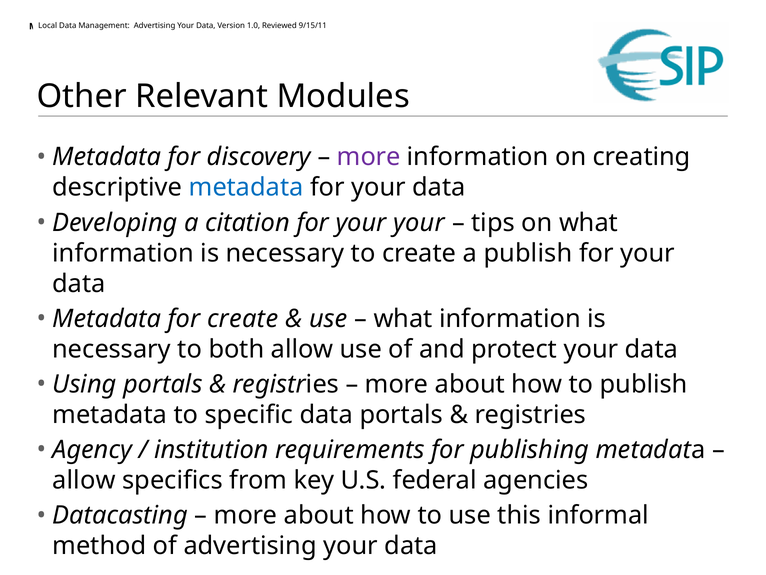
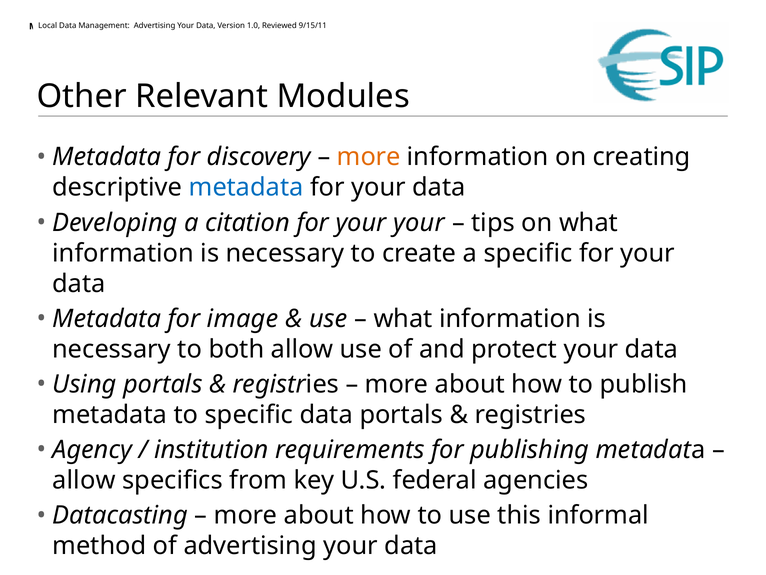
more colour: purple -> orange (369, 157)
a publish: publish -> specific (528, 253)
for create: create -> image (243, 318)
